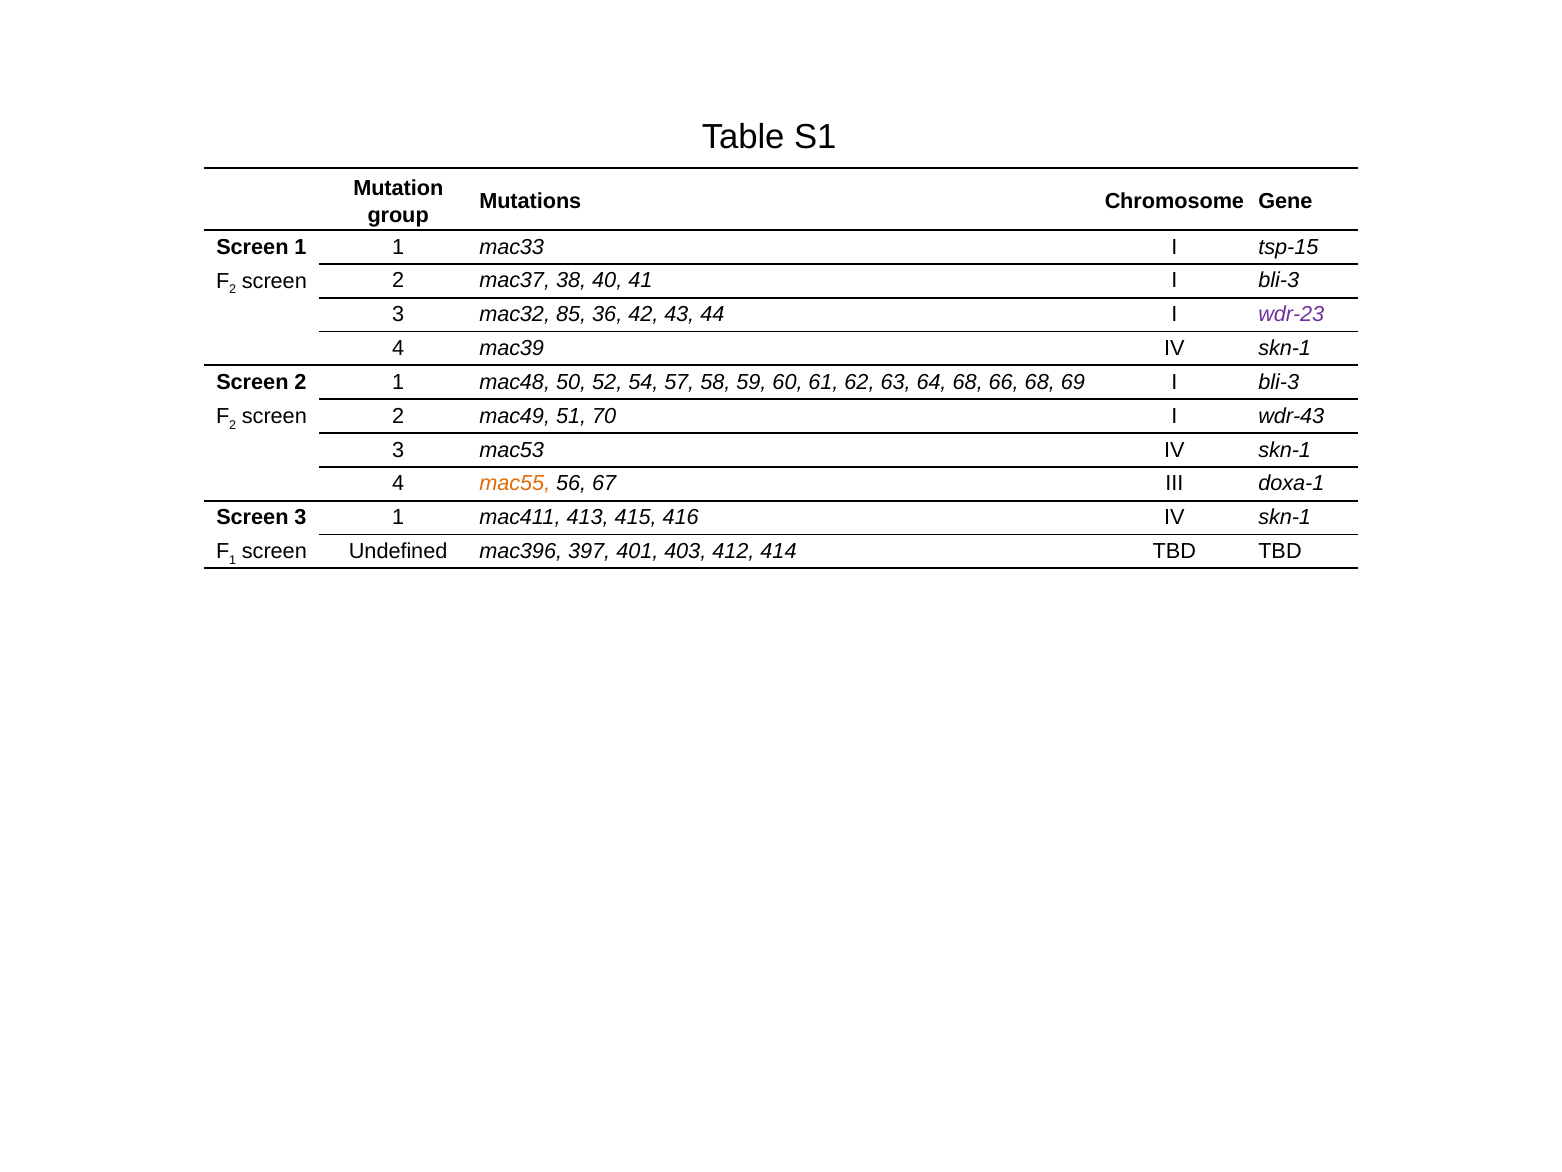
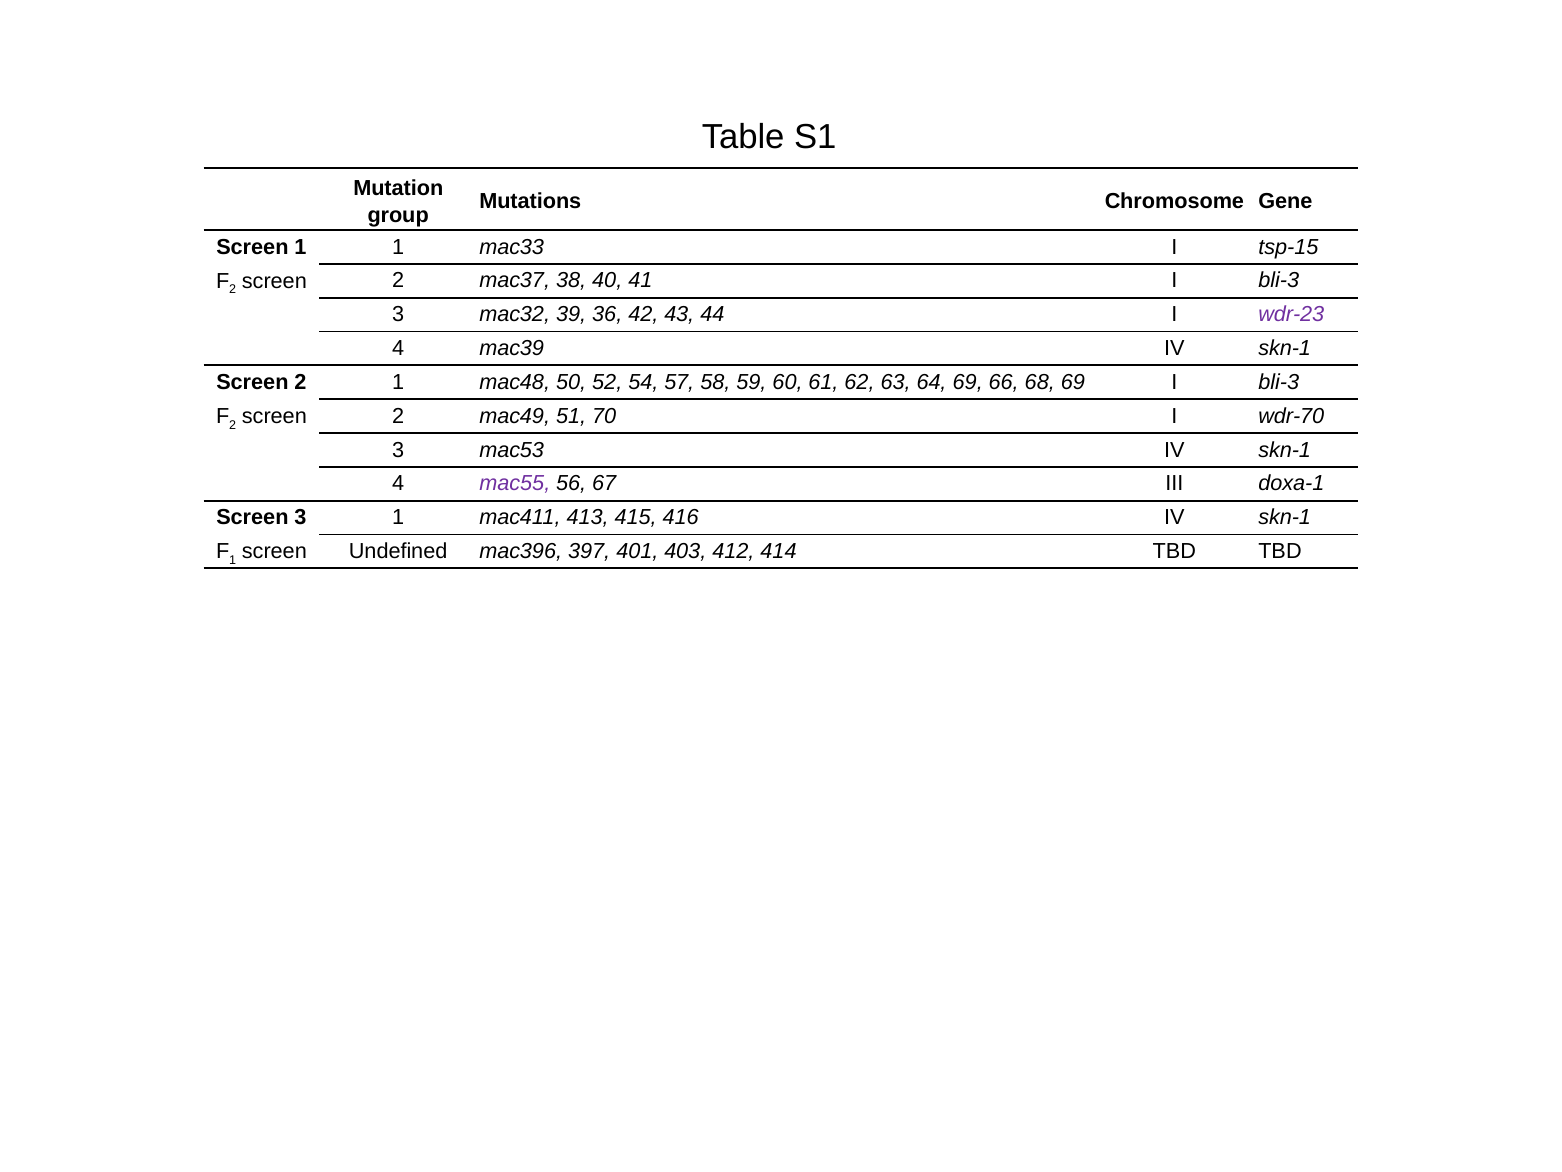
85: 85 -> 39 (571, 314)
64 68: 68 -> 69 (968, 382)
wdr-43: wdr-43 -> wdr-70 (1291, 416)
mac55 colour: orange -> purple (515, 484)
